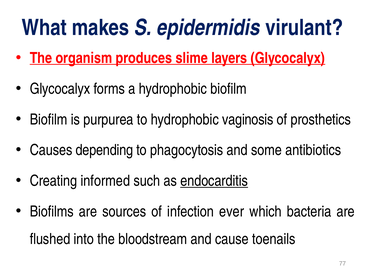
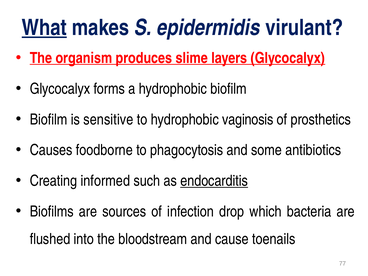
What underline: none -> present (44, 28)
purpurea: purpurea -> sensitive (108, 119)
depending: depending -> foodborne (104, 150)
ever: ever -> drop (232, 211)
